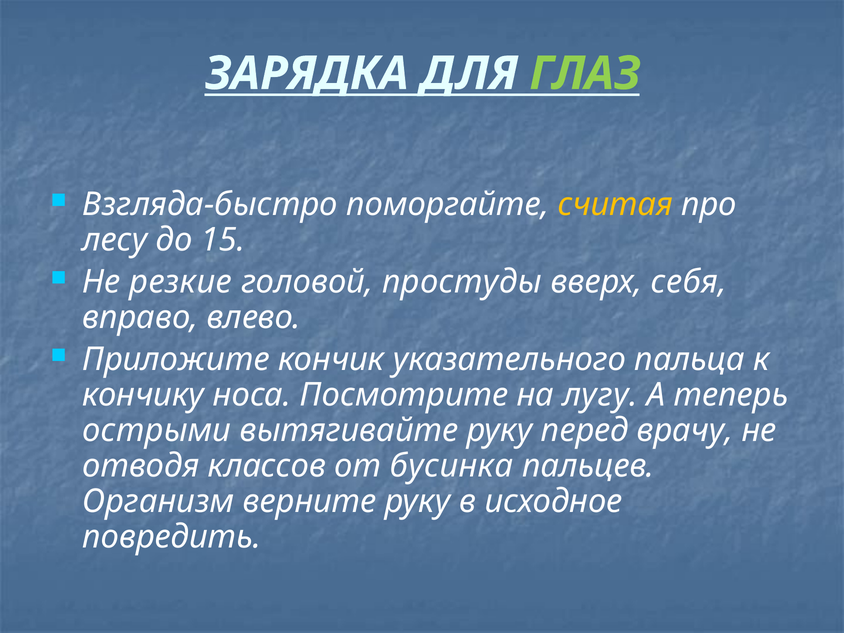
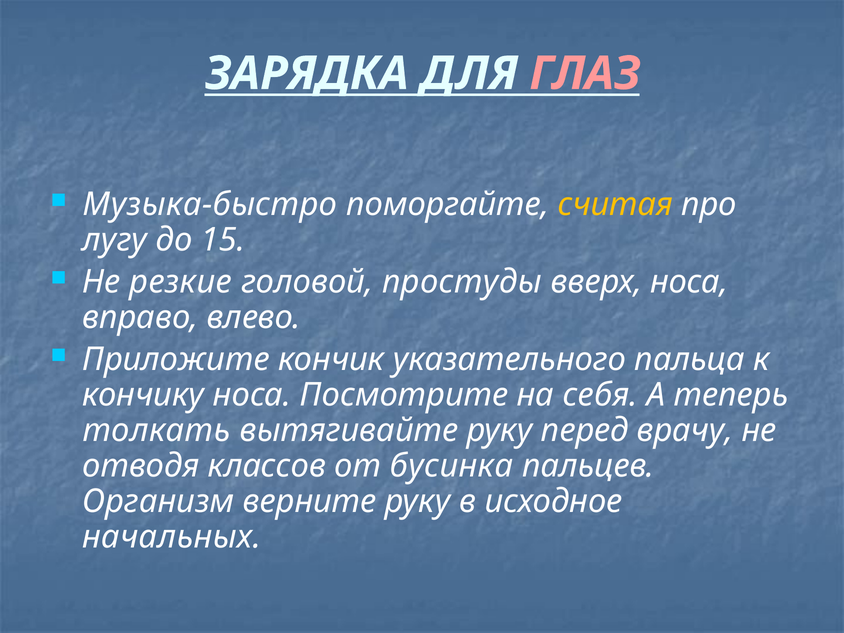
ГЛАЗ colour: light green -> pink (585, 74)
Взгляда-быстро: Взгляда-быстро -> Музыка-быстро (210, 205)
лесу: лесу -> лугу (115, 240)
вверх себя: себя -> носа (689, 282)
лугу: лугу -> себя (600, 395)
острыми: острыми -> толкать (157, 431)
повредить: повредить -> начальных (172, 537)
